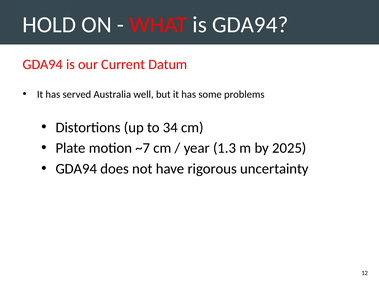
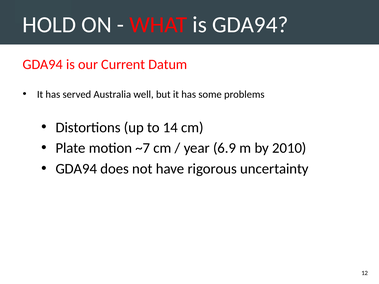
34: 34 -> 14 (170, 128)
1.3: 1.3 -> 6.9 (225, 148)
2025: 2025 -> 2010 (289, 148)
